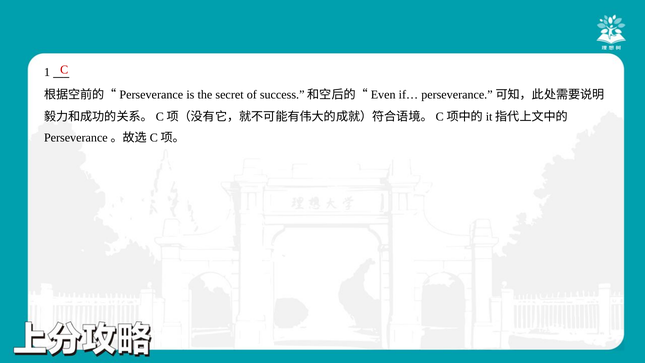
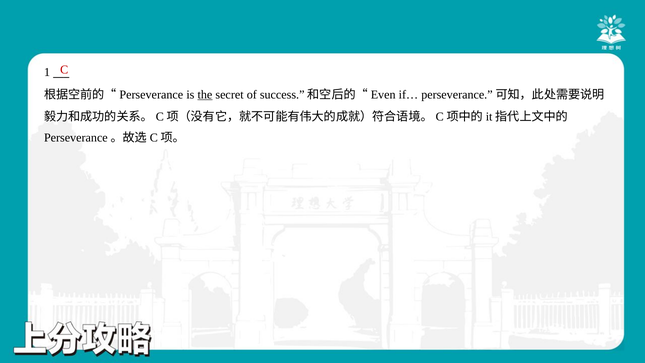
the underline: none -> present (205, 95)
